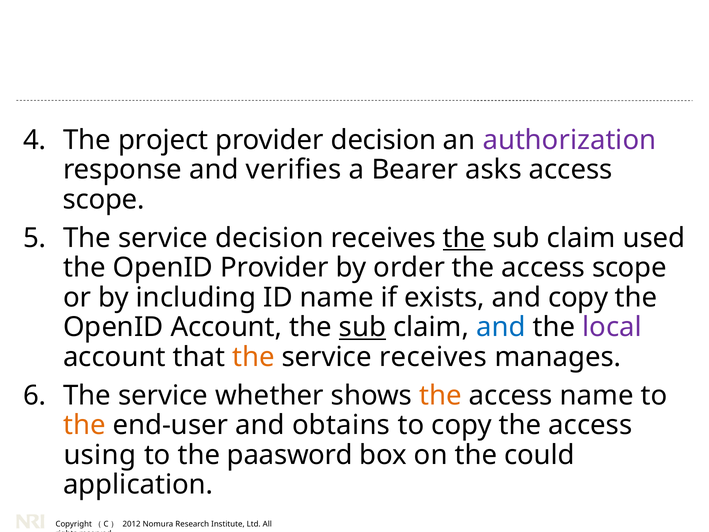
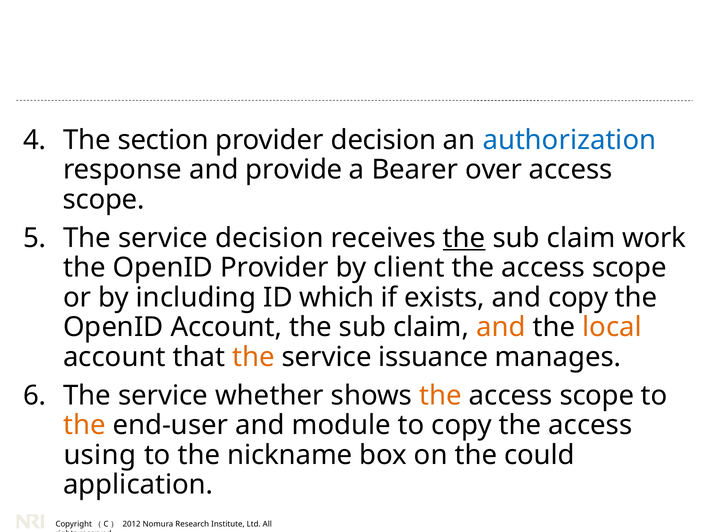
project: project -> section (163, 140)
authorization colour: purple -> blue (569, 140)
verifies: verifies -> provide (294, 170)
asks: asks -> over (494, 170)
used: used -> work (654, 238)
order: order -> client (409, 268)
ID name: name -> which (337, 297)
sub underline: present -> none (362, 327)
and colour: blue -> orange (501, 327)
local colour: purple -> orange (612, 327)
service receives: receives -> issuance (433, 357)
name: name -> scope (597, 395)
obtains: obtains -> module (341, 425)
paasword: paasword -> nickname (290, 455)
